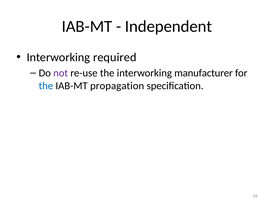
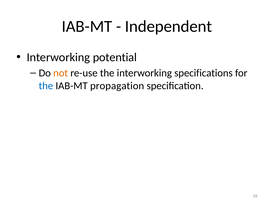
required: required -> potential (115, 57)
not colour: purple -> orange (61, 73)
manufacturer: manufacturer -> specifications (203, 73)
